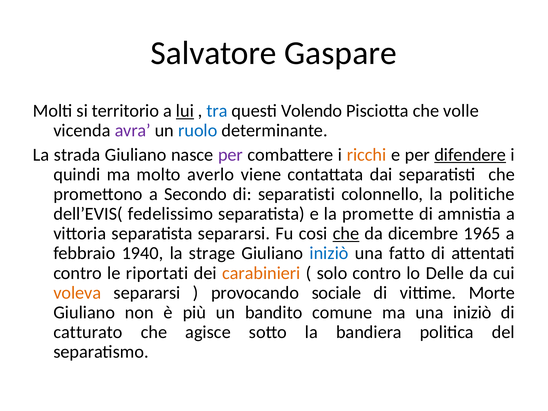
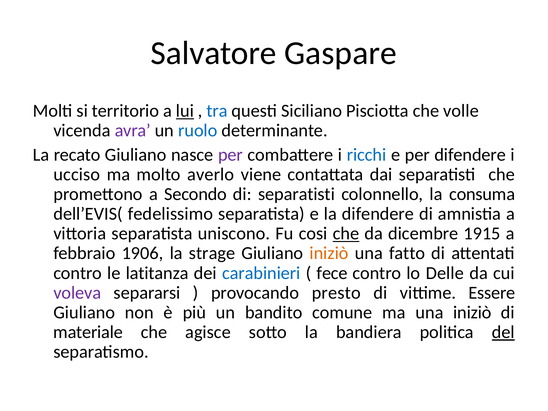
Volendo: Volendo -> Siciliano (312, 111)
strada: strada -> recato (77, 155)
ricchi colour: orange -> blue (367, 155)
difendere underline: present -> none (470, 155)
quindi: quindi -> ucciso (77, 174)
politiche: politiche -> consuma (482, 194)
la promette: promette -> difendere (378, 214)
separatista separarsi: separarsi -> uniscono (234, 234)
1965: 1965 -> 1915 (482, 234)
1940: 1940 -> 1906 (143, 253)
iniziò colour: blue -> orange (329, 253)
riportati: riportati -> latitanza (157, 273)
carabinieri colour: orange -> blue (261, 273)
solo: solo -> fece (332, 273)
voleva colour: orange -> purple (77, 293)
sociale: sociale -> presto (336, 293)
Morte: Morte -> Essere (492, 293)
catturato: catturato -> materiale (88, 332)
del underline: none -> present (503, 332)
